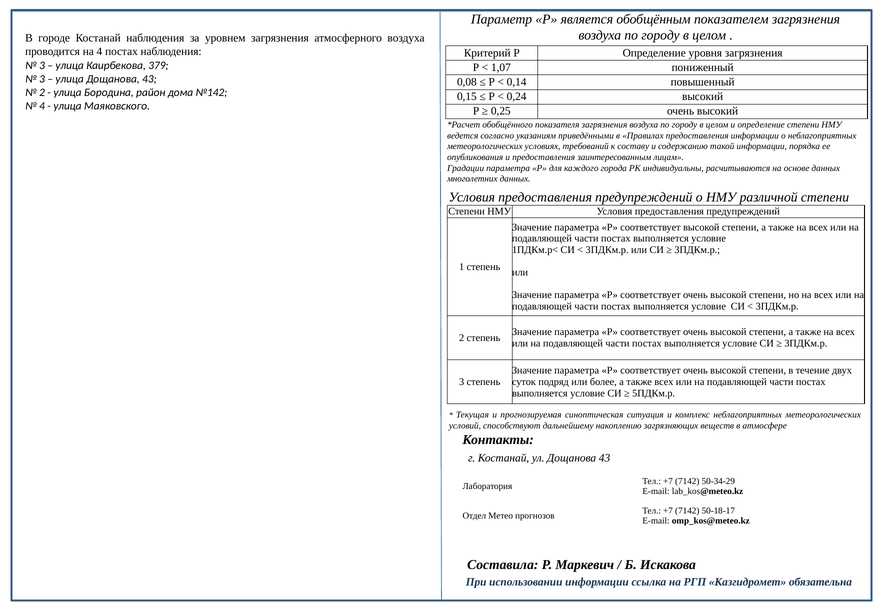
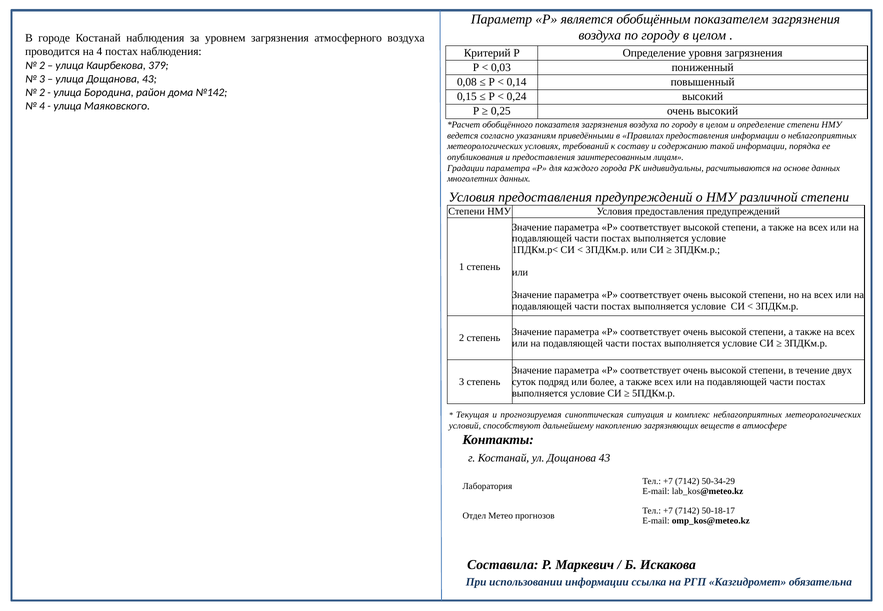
3: 3 -> 2 (42, 65)
1,07: 1,07 -> 0,03 (501, 68)
